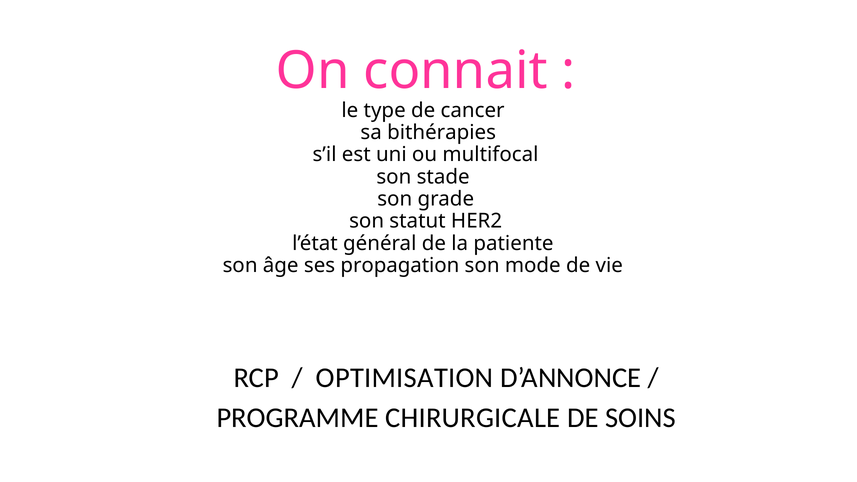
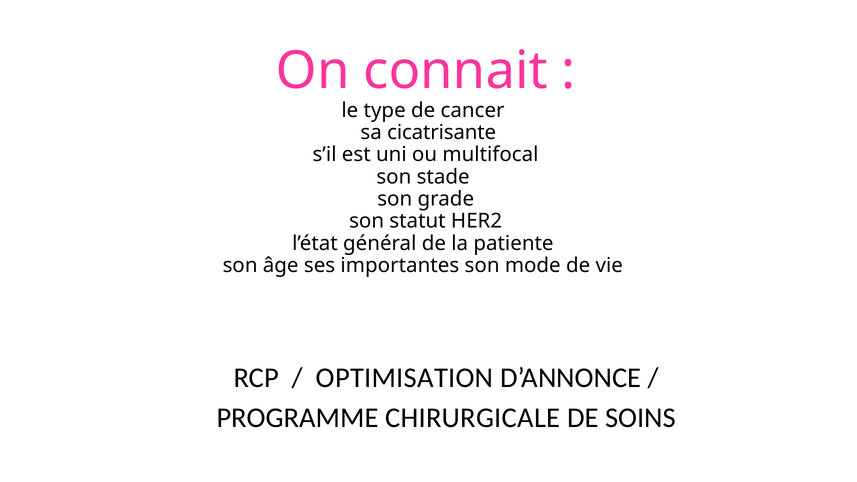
bithérapies: bithérapies -> cicatrisante (442, 133)
propagation: propagation -> importantes (400, 266)
